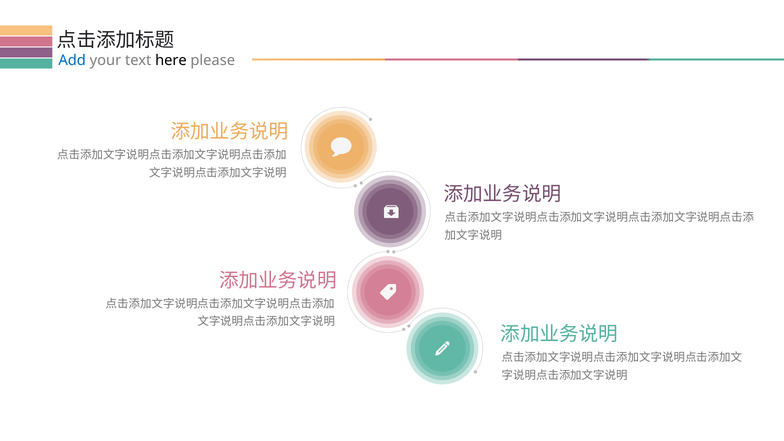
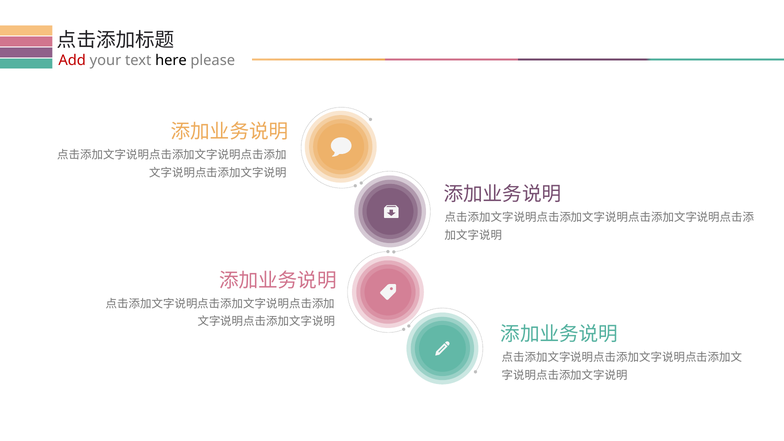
Add colour: blue -> red (72, 60)
